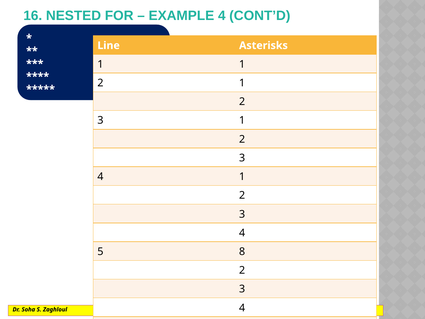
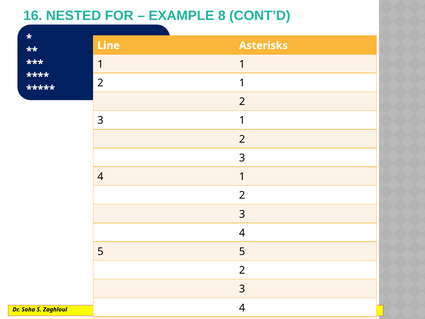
EXAMPLE 4: 4 -> 8 (222, 16)
5 8: 8 -> 5 (242, 251)
